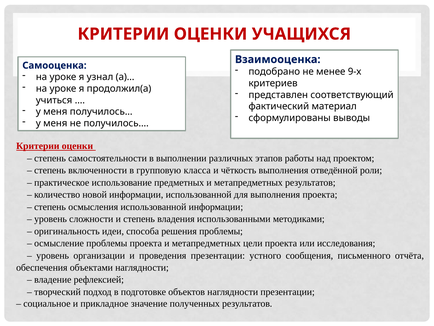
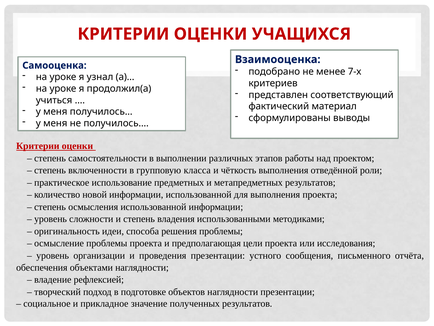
9-х: 9-х -> 7-х (355, 72)
проекта и метапредметных: метапредметных -> предполагающая (206, 243)
